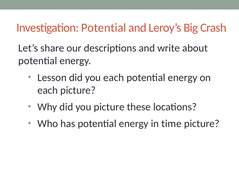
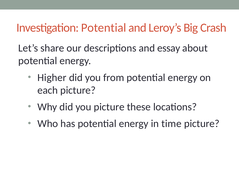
write: write -> essay (169, 48)
Lesson: Lesson -> Higher (52, 78)
you each: each -> from (114, 78)
